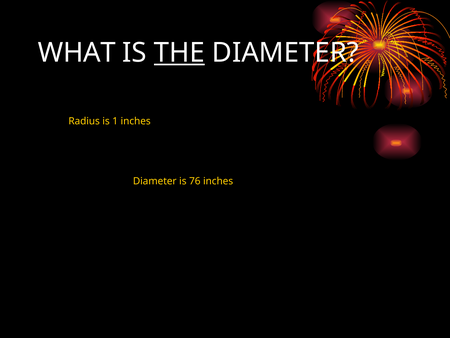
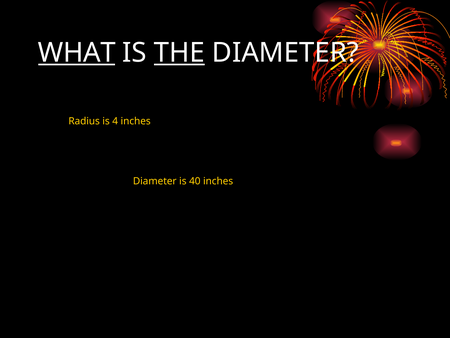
WHAT underline: none -> present (77, 53)
1: 1 -> 4 (115, 121)
76: 76 -> 40 (195, 181)
